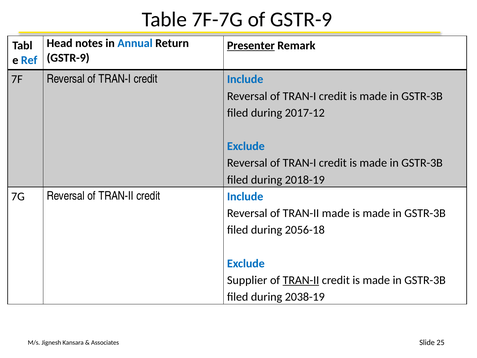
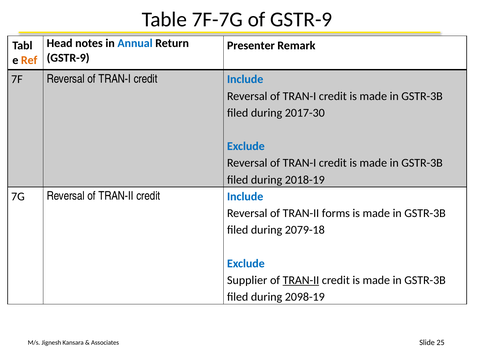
Presenter underline: present -> none (251, 45)
Ref colour: blue -> orange (29, 60)
2017-12: 2017-12 -> 2017-30 (305, 113)
TRAN-II made: made -> forms (336, 213)
2056-18: 2056-18 -> 2079-18 (305, 230)
2038-19: 2038-19 -> 2098-19 (305, 297)
